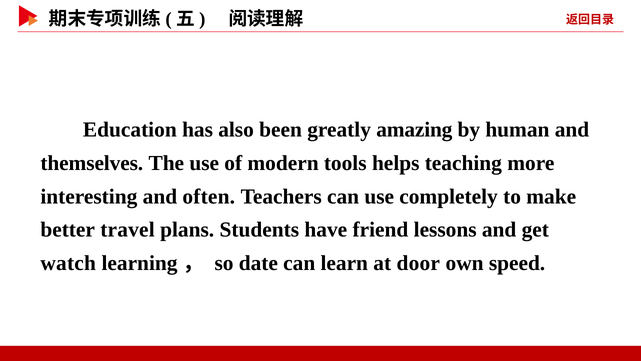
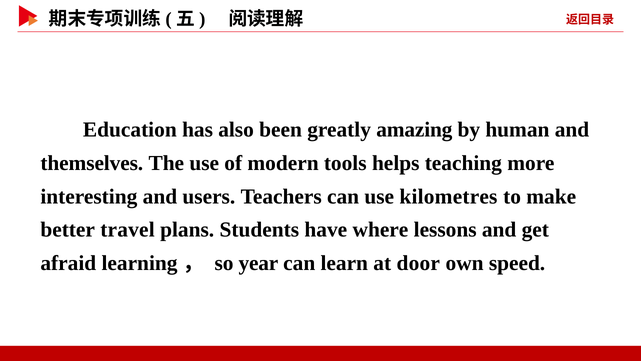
often: often -> users (209, 196)
completely: completely -> kilometres (448, 196)
friend: friend -> where (380, 230)
watch: watch -> afraid (68, 263)
date: date -> year (258, 263)
